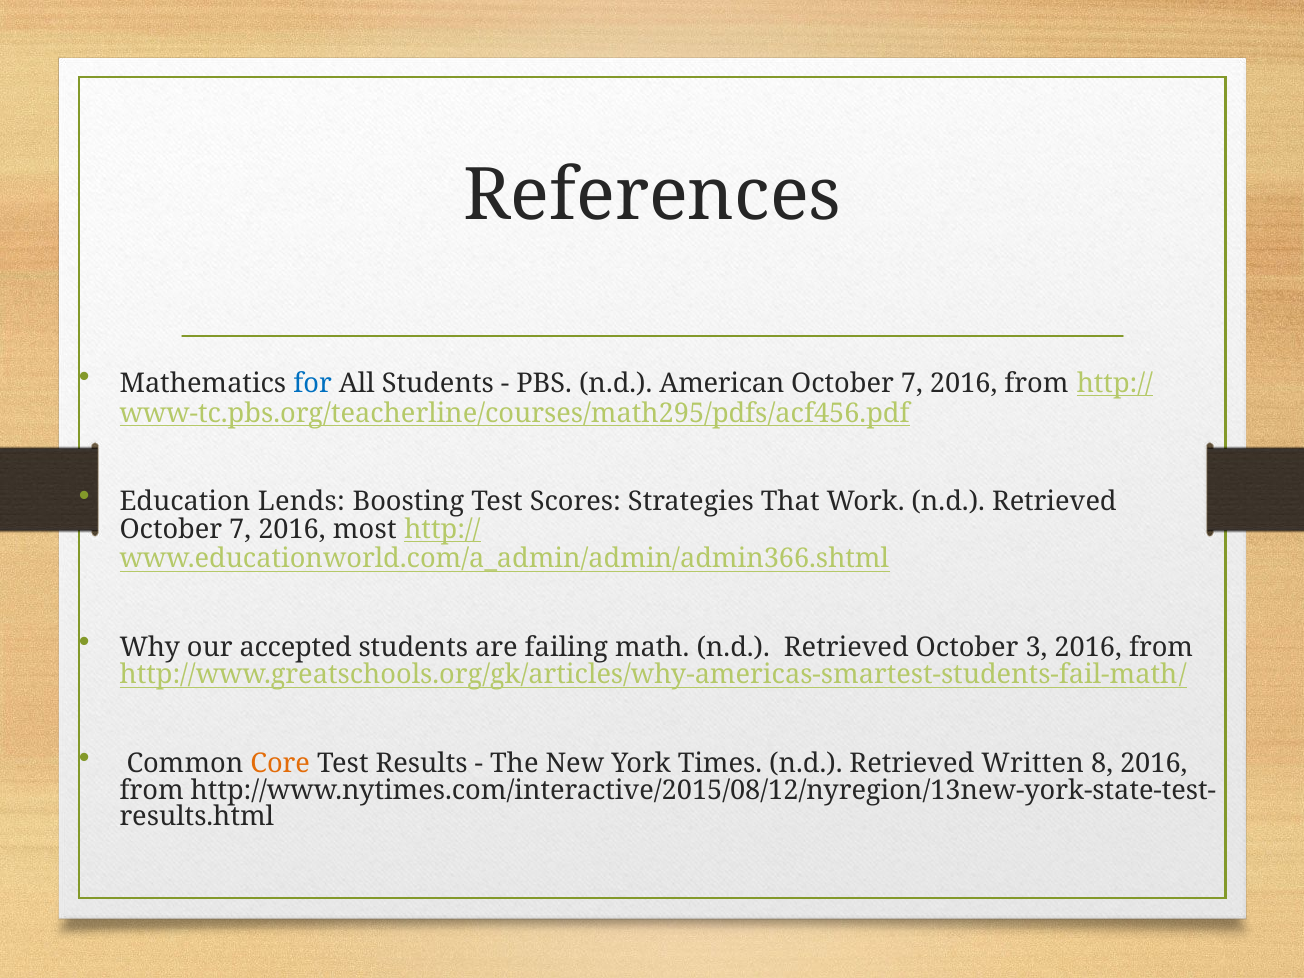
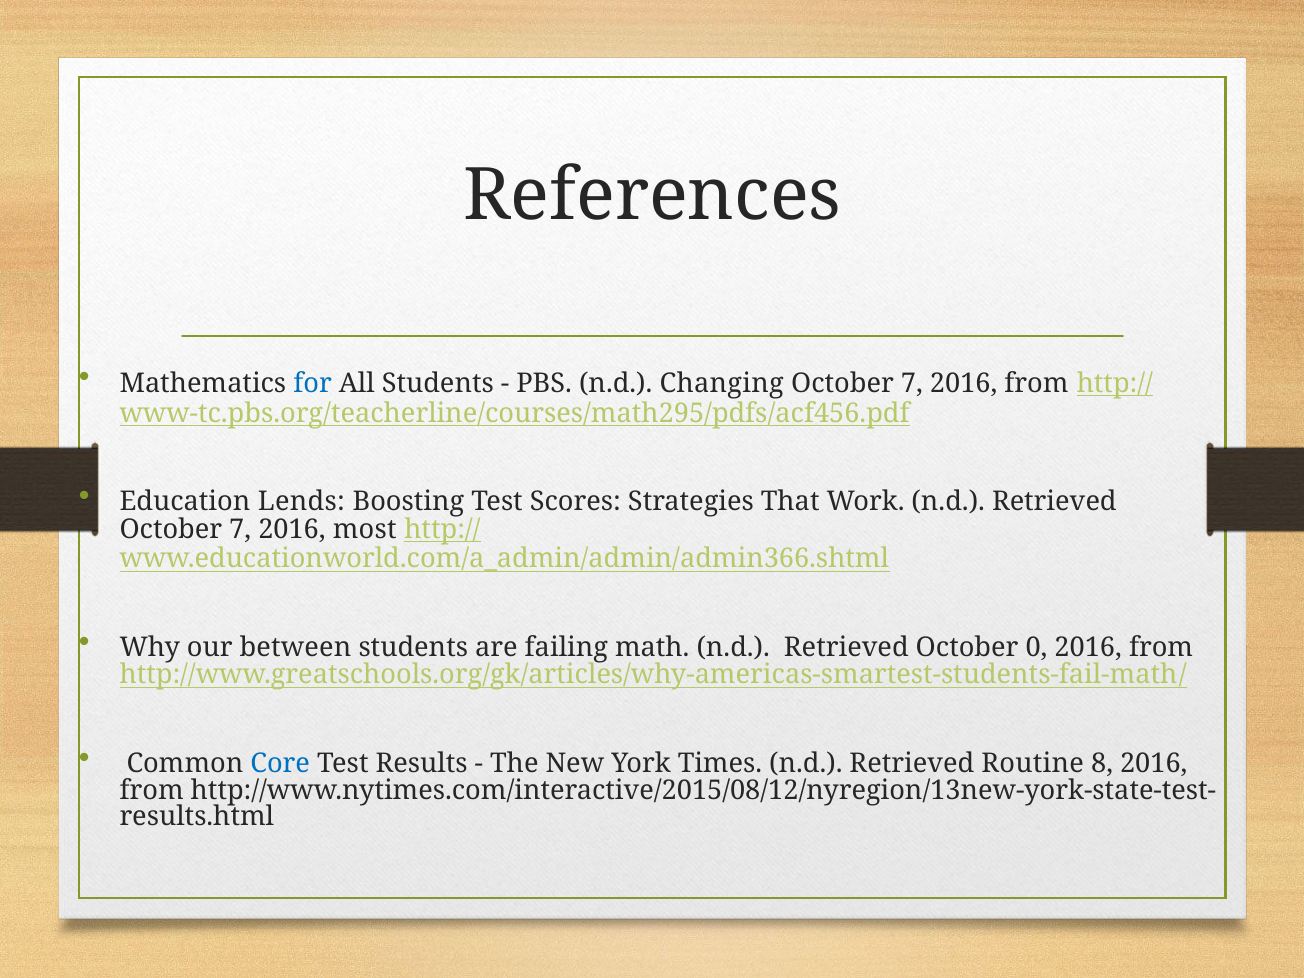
American: American -> Changing (722, 383)
accepted: accepted -> between (295, 648)
3: 3 -> 0 (1037, 648)
Core colour: orange -> blue (280, 764)
Written: Written -> Routine (1033, 764)
